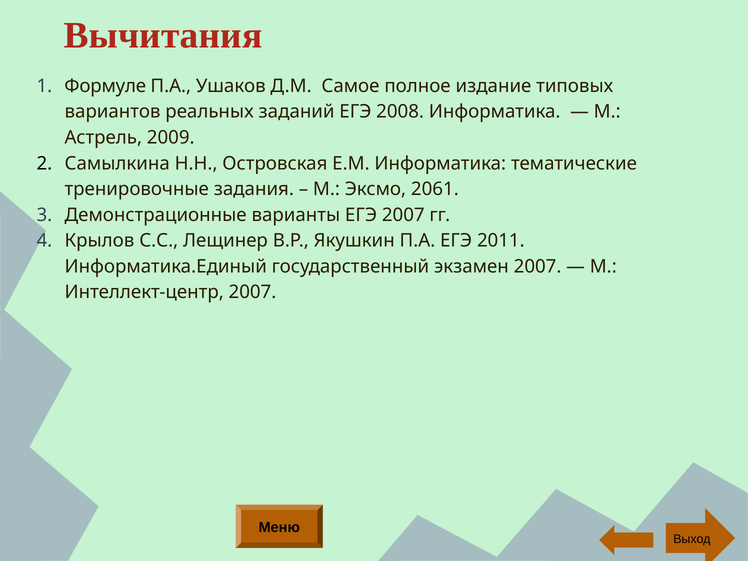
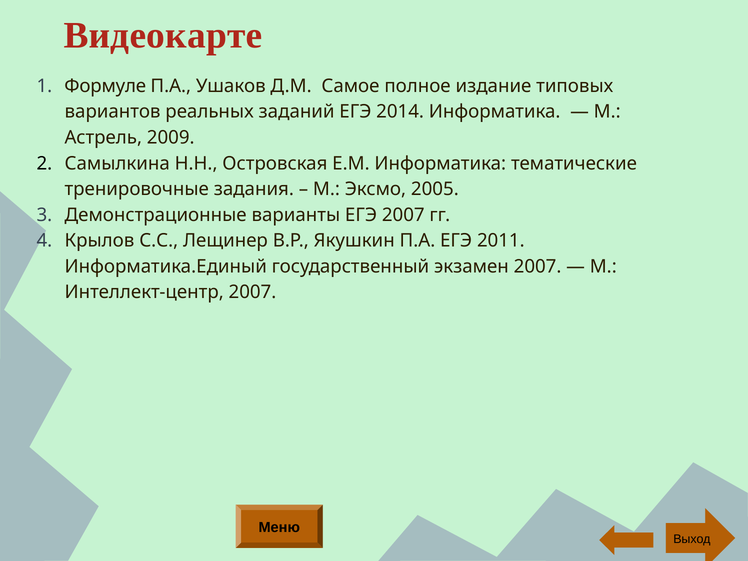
Вычитания: Вычитания -> Видеокарте (163, 35)
2008: 2008 -> 2014 (400, 112)
2061: 2061 -> 2005 (435, 189)
